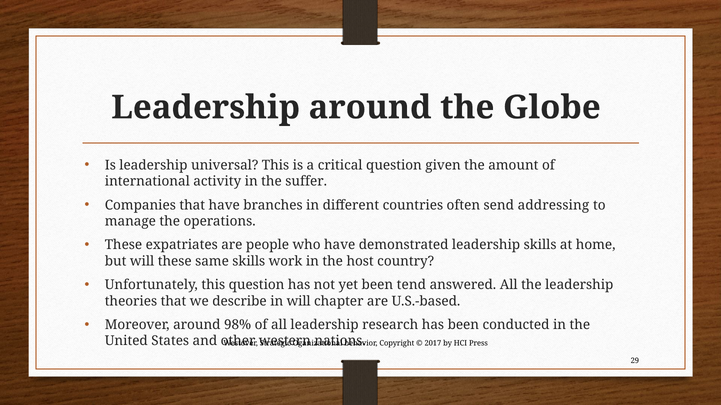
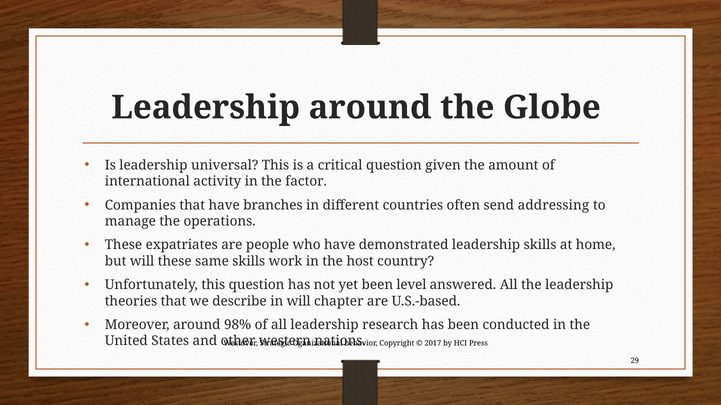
suffer: suffer -> factor (306, 182)
tend: tend -> level (411, 285)
